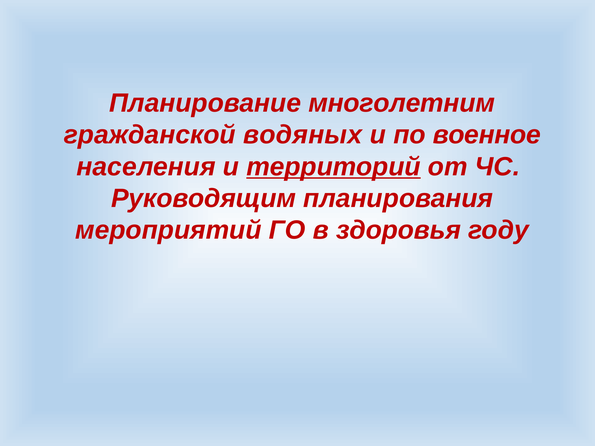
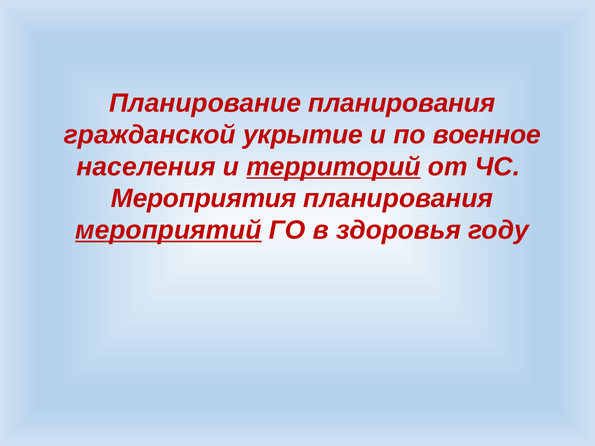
Планирование многолетним: многолетним -> планирования (402, 103)
водяных: водяных -> укрытие (303, 135)
Руководящим: Руководящим -> Мероприятия (204, 198)
мероприятий underline: none -> present (168, 230)
